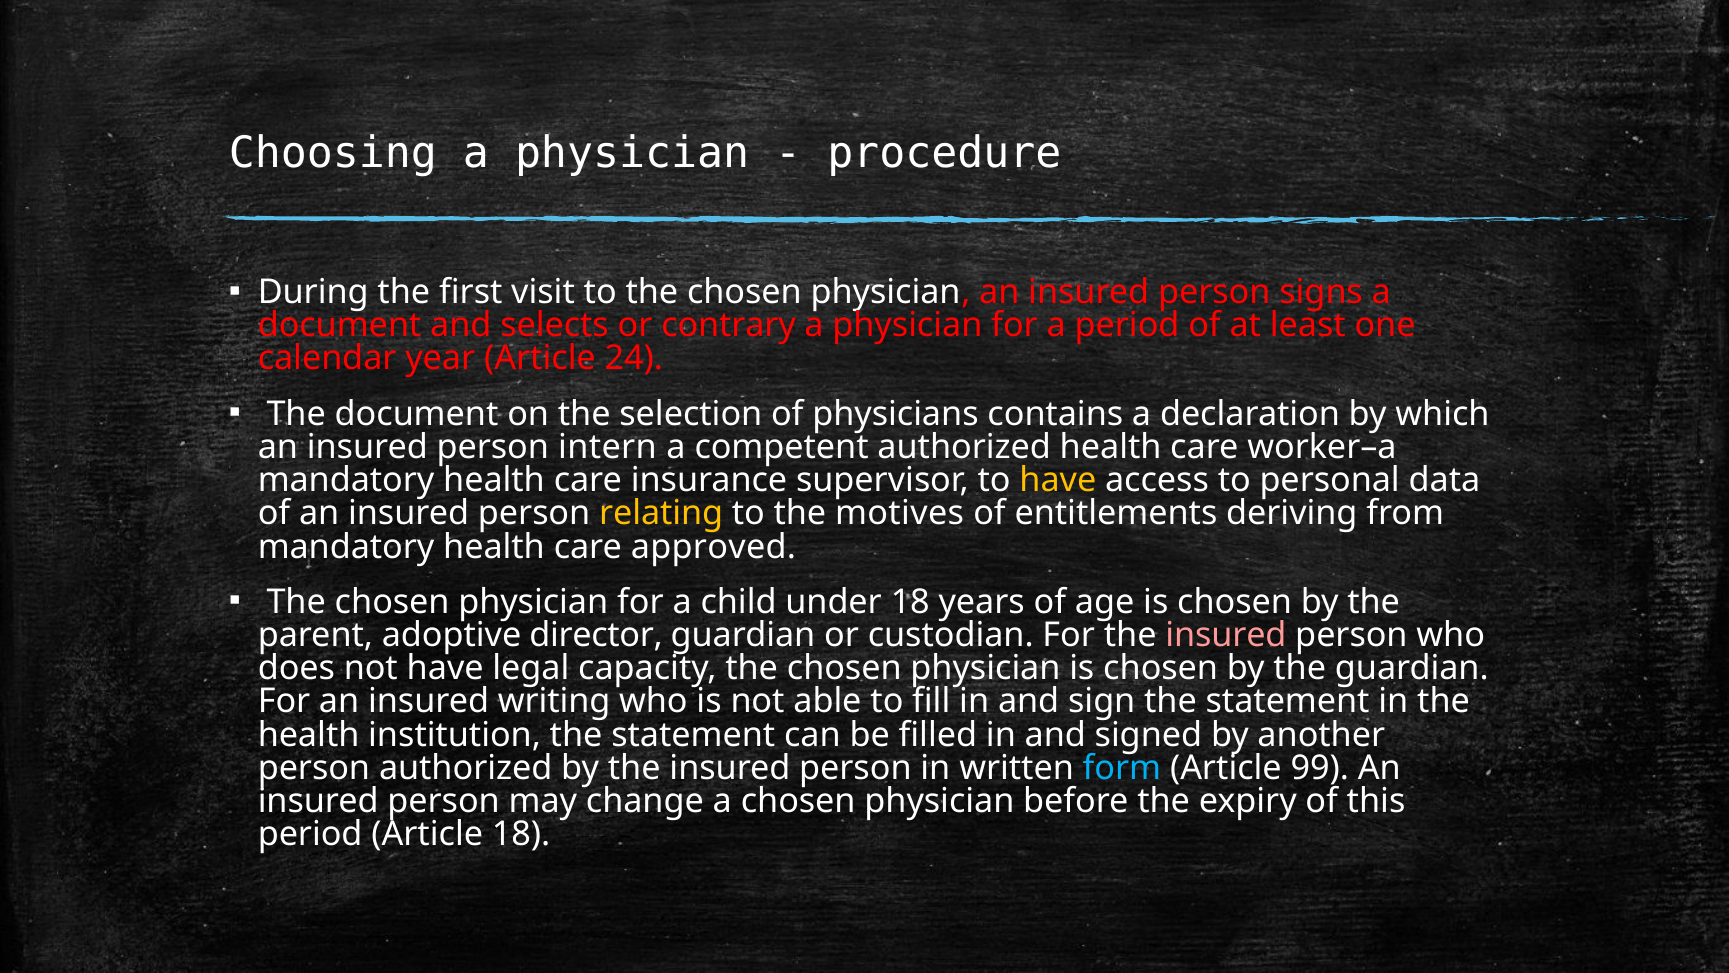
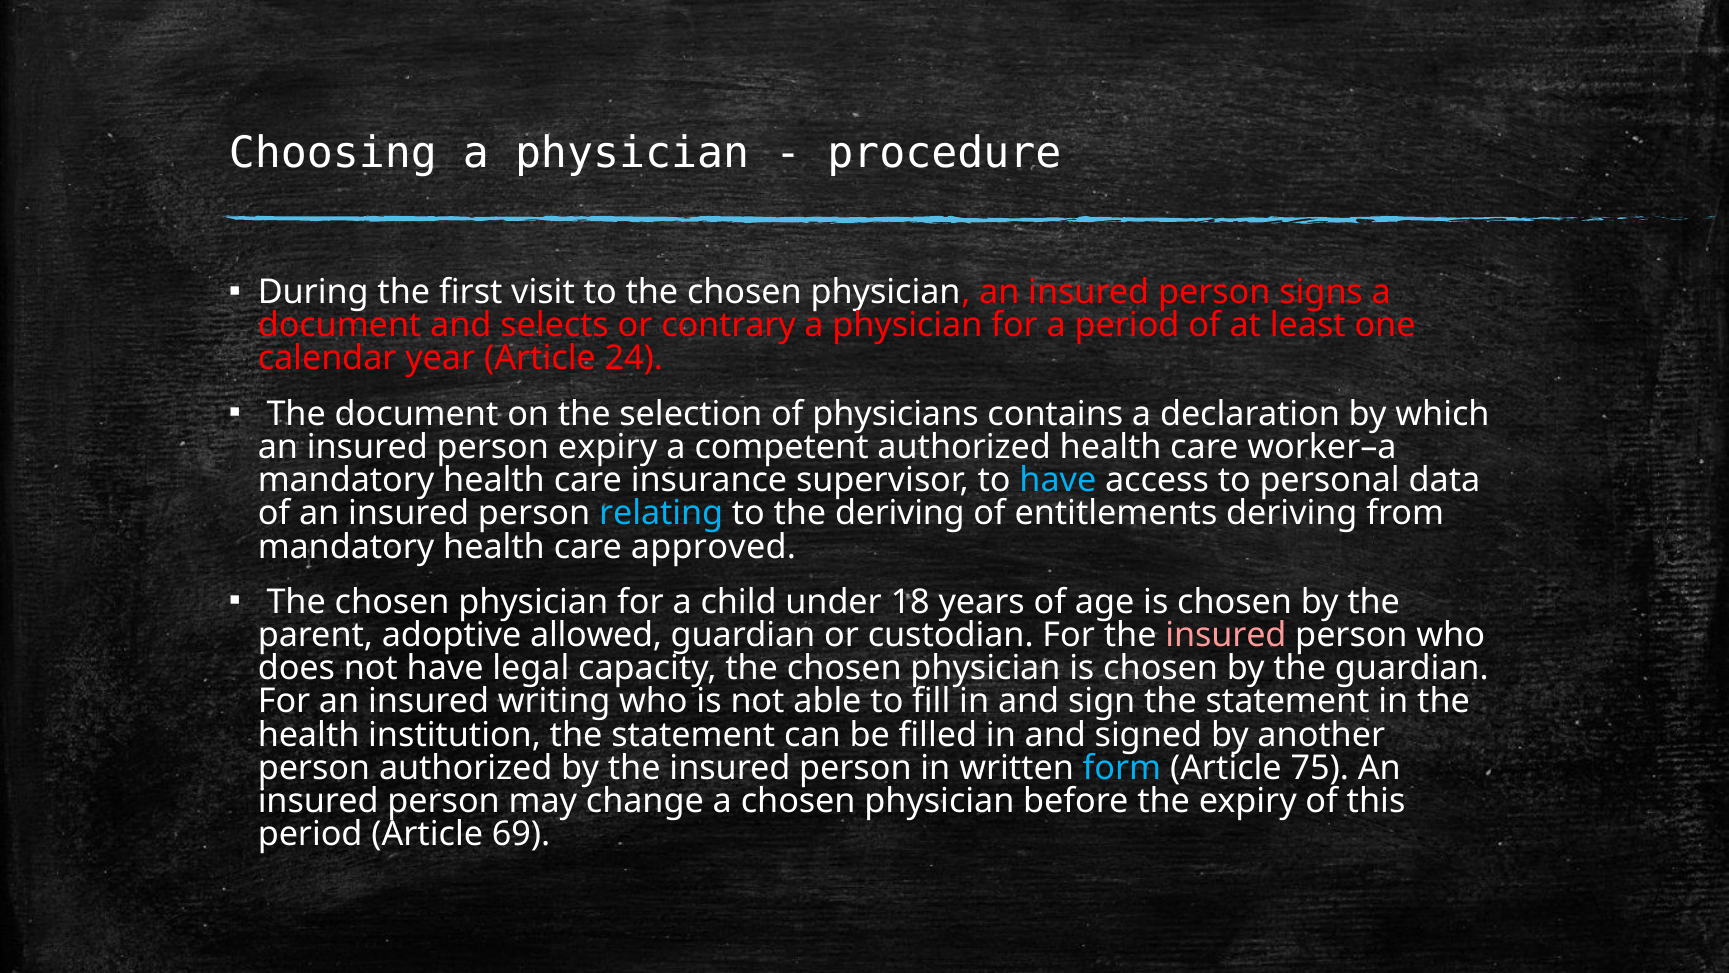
person intern: intern -> expiry (608, 447)
have colour: yellow -> light blue (1058, 480)
relating colour: yellow -> light blue (661, 513)
the motives: motives -> deriving (900, 513)
director: director -> allowed (596, 635)
99: 99 -> 75 (1320, 768)
Article 18: 18 -> 69 (521, 834)
